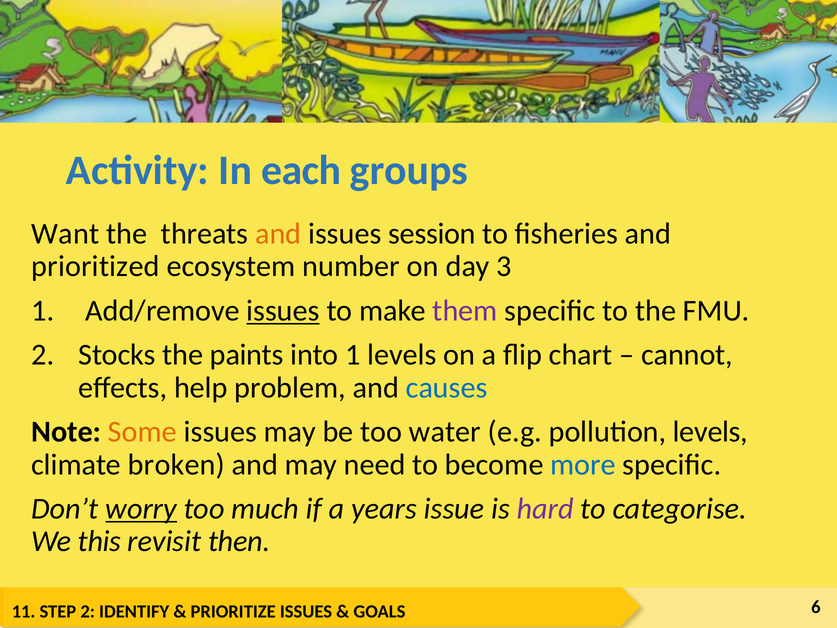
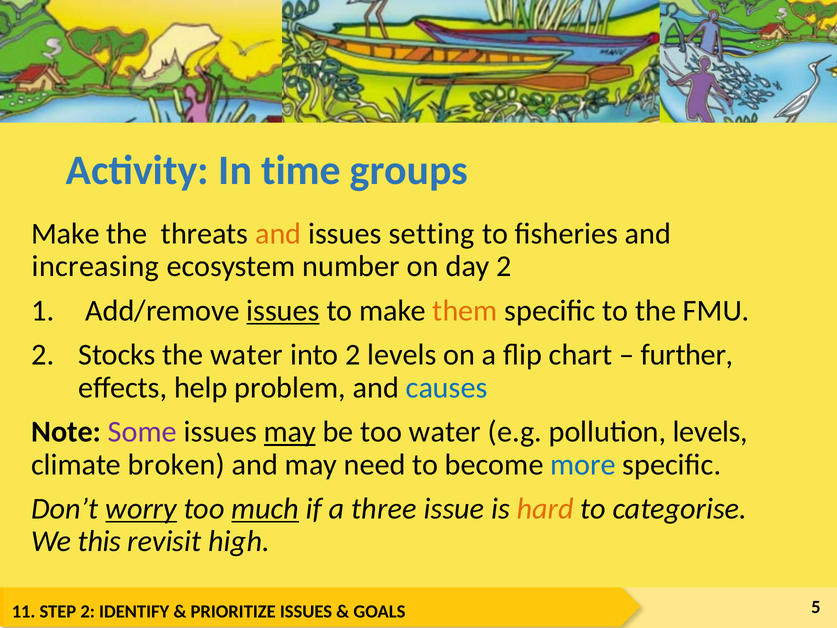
each: each -> time (301, 170)
Want: Want -> Make (65, 234)
session: session -> setting (432, 234)
prioritized: prioritized -> increasing (95, 266)
day 3: 3 -> 2 (504, 266)
them colour: purple -> orange (465, 311)
the paints: paints -> water (246, 355)
into 1: 1 -> 2 (353, 355)
cannot: cannot -> further (687, 355)
Some colour: orange -> purple (142, 432)
may underline: none -> present (290, 432)
much underline: none -> present (265, 509)
years: years -> three (384, 509)
hard colour: purple -> orange (545, 509)
then: then -> high (239, 541)
6: 6 -> 5 (816, 607)
